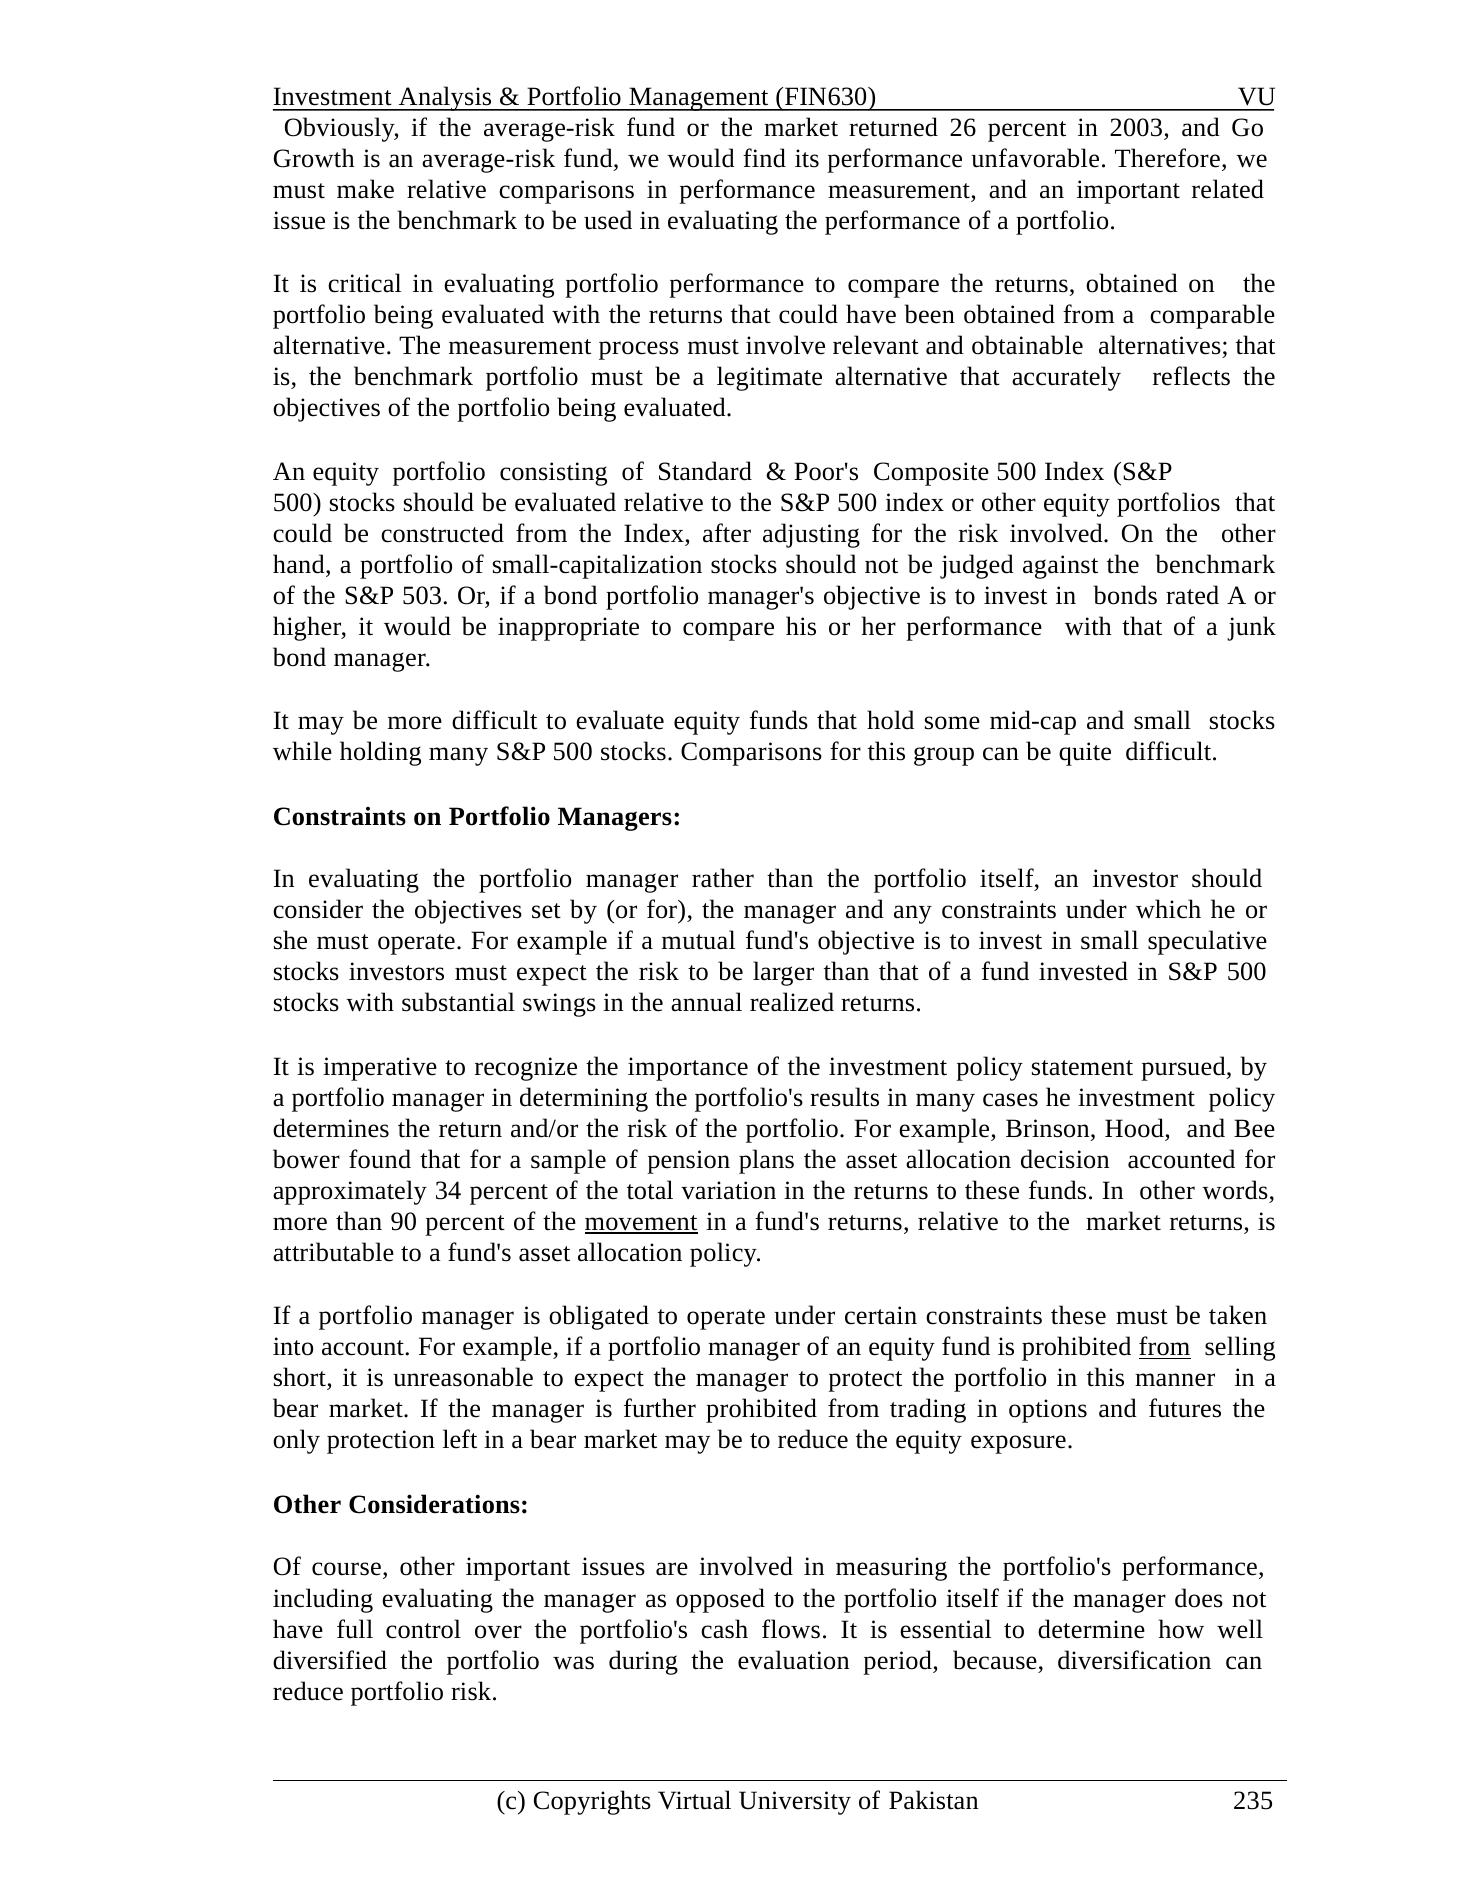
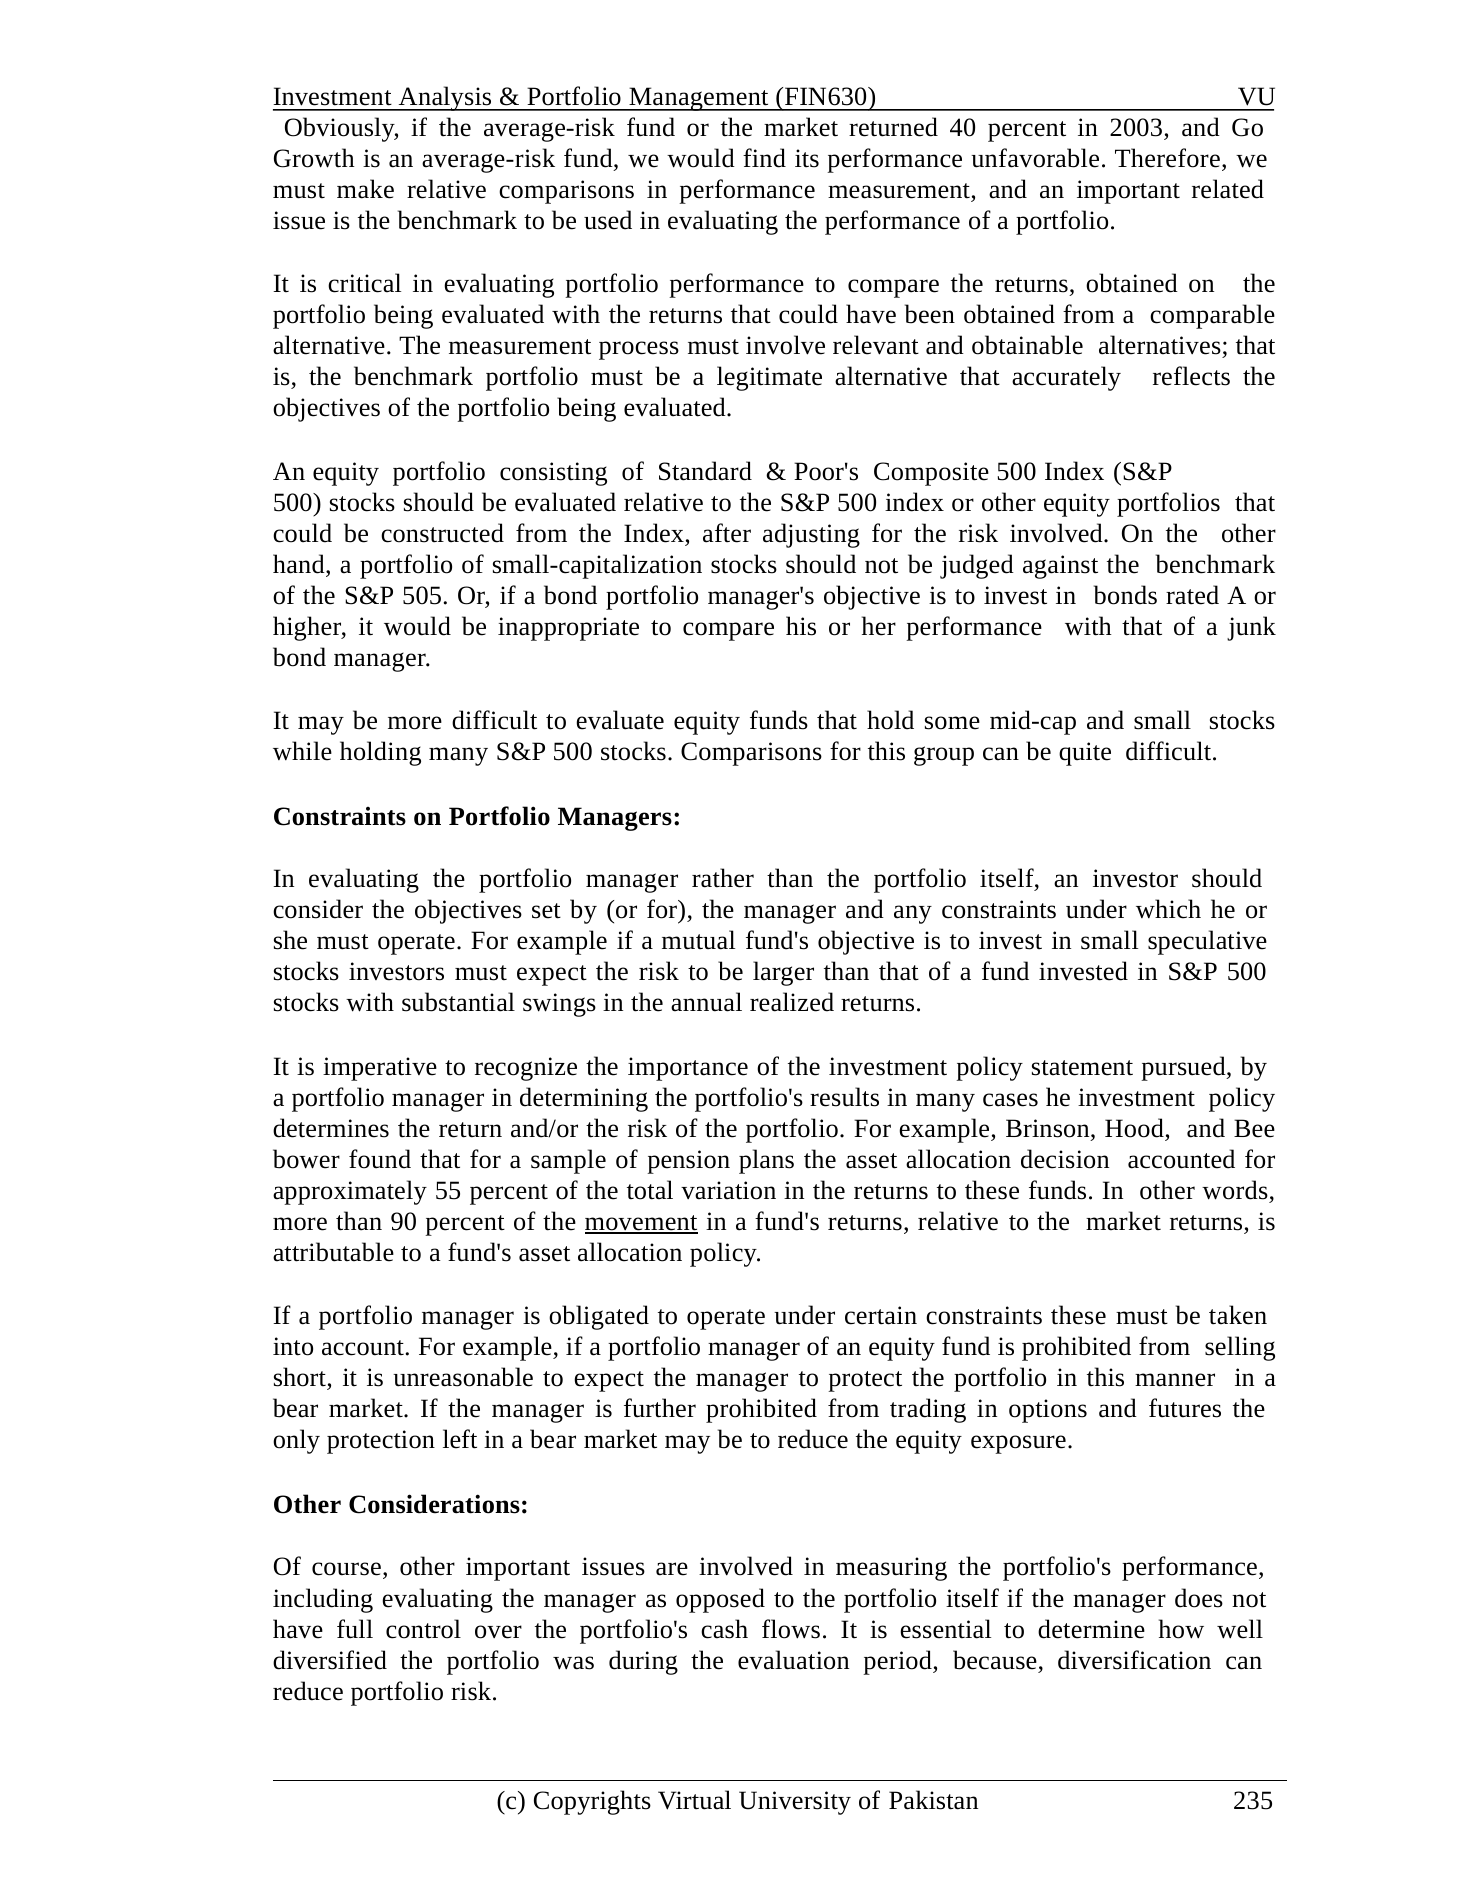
26: 26 -> 40 (963, 127)
503: 503 -> 505 (425, 596)
34: 34 -> 55 (448, 1191)
from underline: present -> none (1165, 1347)
